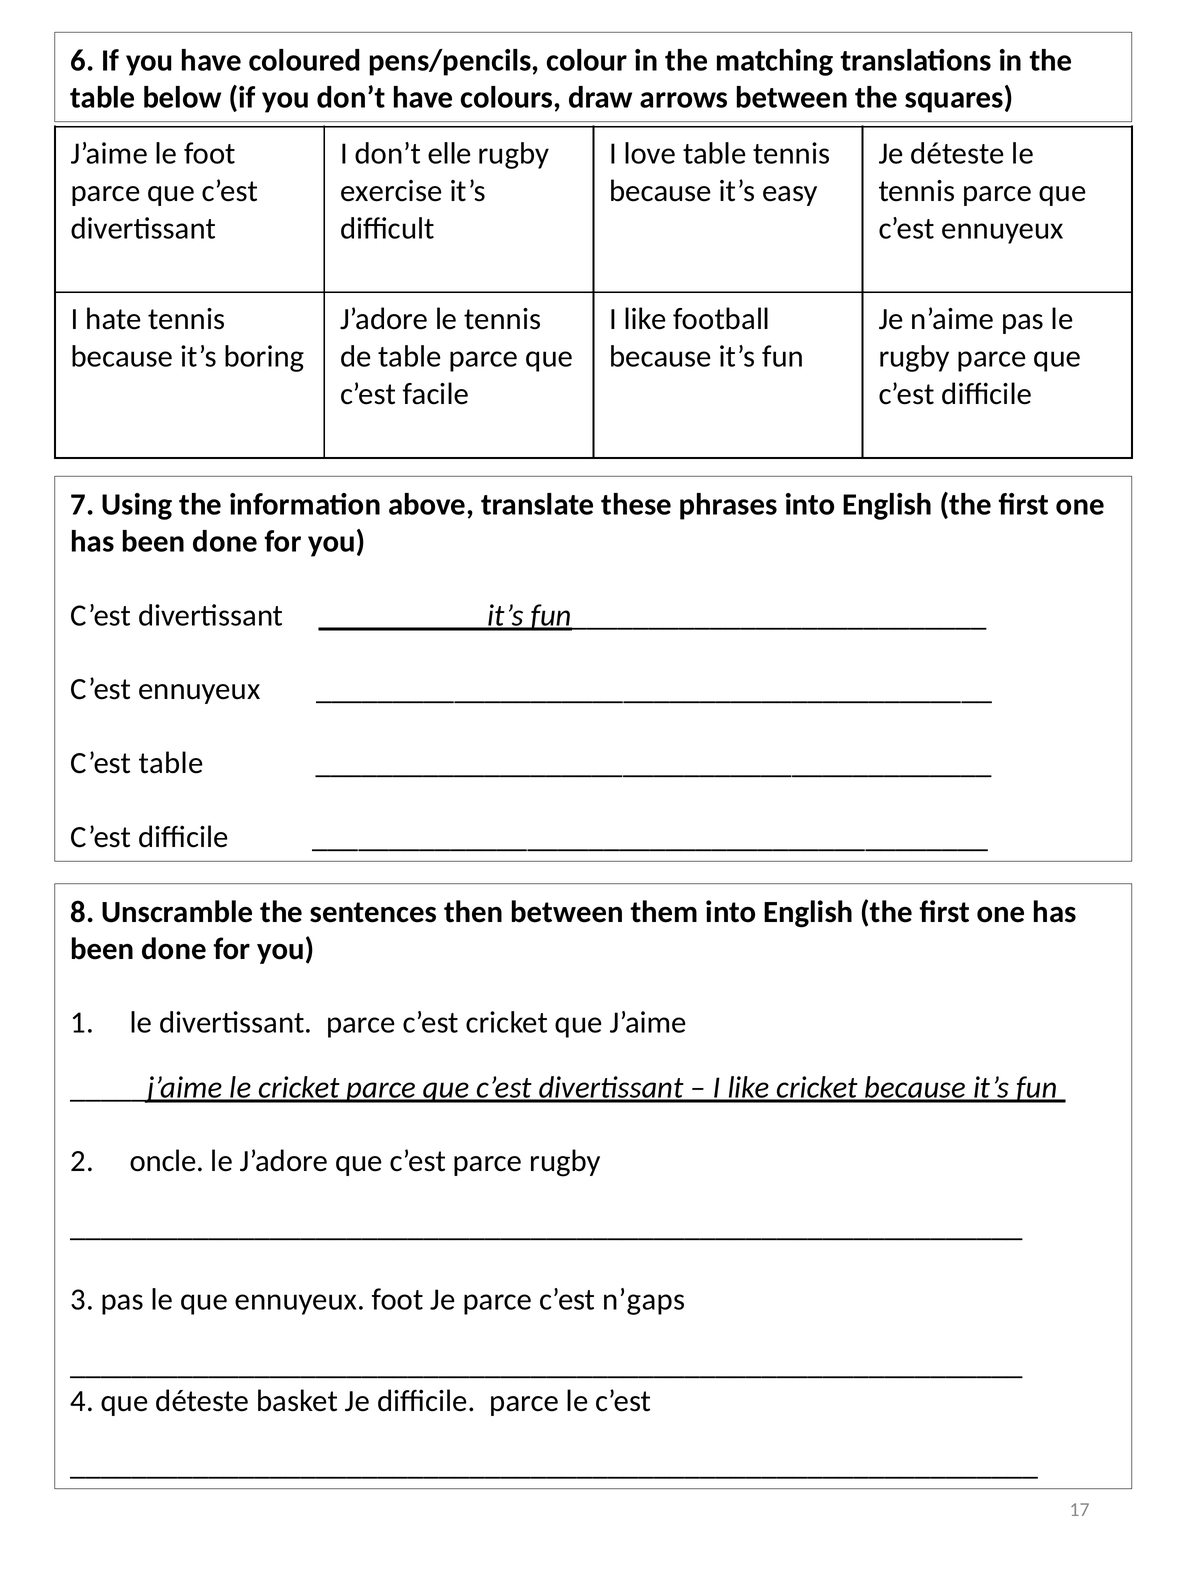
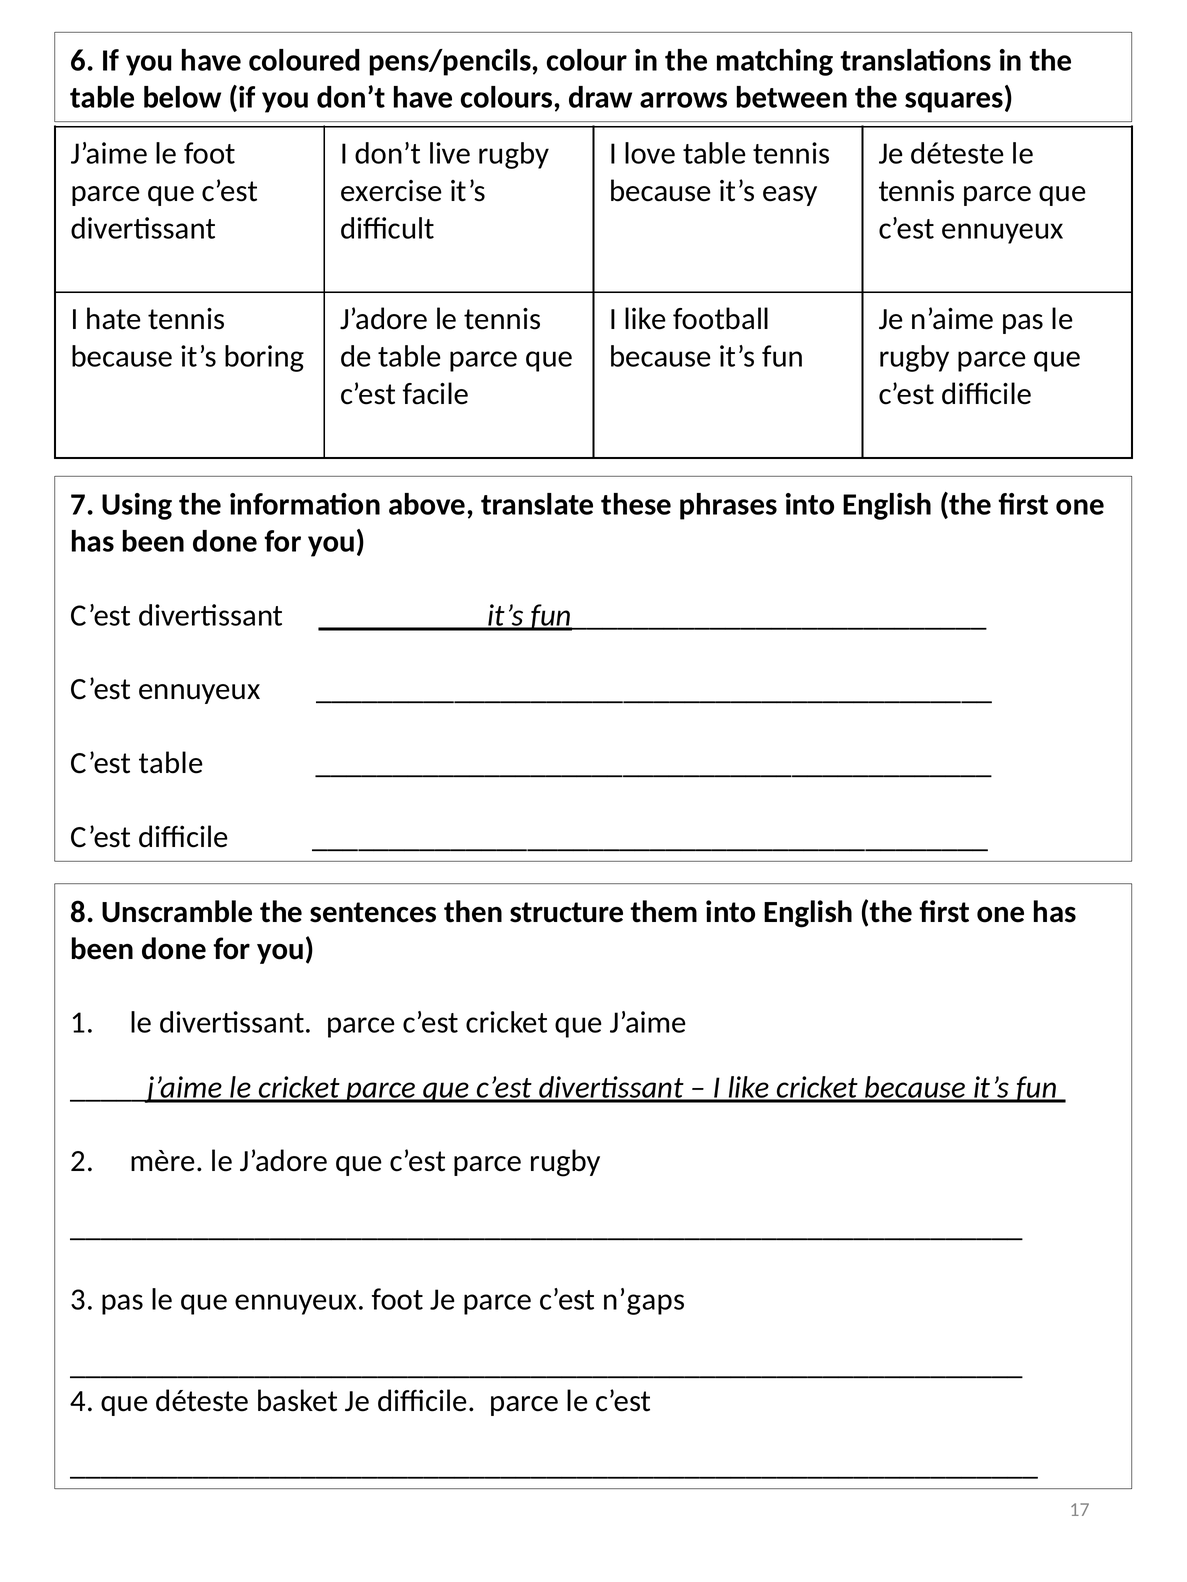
elle: elle -> live (450, 154)
then between: between -> structure (567, 912)
oncle: oncle -> mère (167, 1162)
